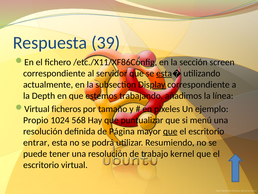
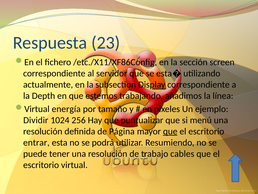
39: 39 -> 23 (106, 43)
esta underline: present -> none (164, 73)
ficheros: ficheros -> energía (66, 109)
Propio: Propio -> Dividir (36, 120)
568: 568 -> 256 (79, 120)
kernel: kernel -> cables (182, 153)
